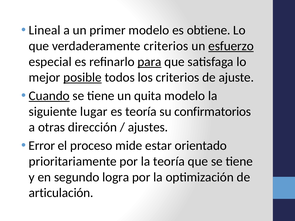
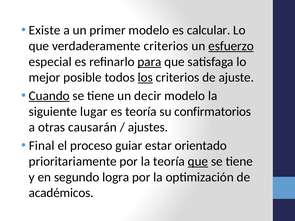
Lineal: Lineal -> Existe (45, 30)
obtiene: obtiene -> calcular (209, 30)
posible underline: present -> none (82, 78)
los underline: none -> present (145, 78)
quita: quita -> decir (148, 96)
dirección: dirección -> causarán (92, 127)
Error: Error -> Final (42, 146)
mide: mide -> guiar (129, 146)
que underline: none -> present (198, 162)
articulación: articulación -> académicos (61, 193)
